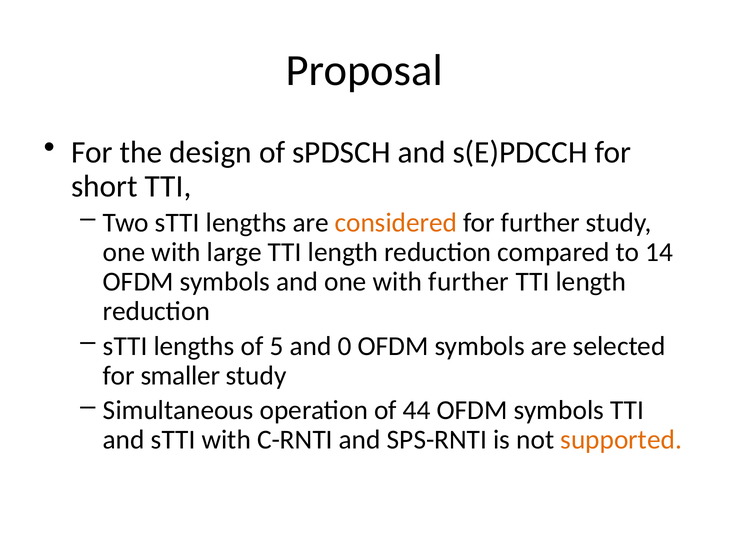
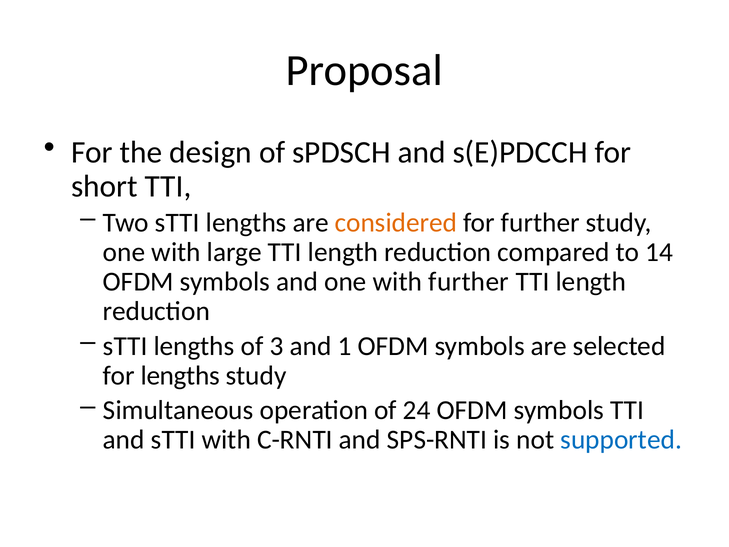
5: 5 -> 3 (276, 346)
0: 0 -> 1 (344, 346)
for smaller: smaller -> lengths (180, 375)
44: 44 -> 24 (417, 410)
supported colour: orange -> blue (621, 440)
